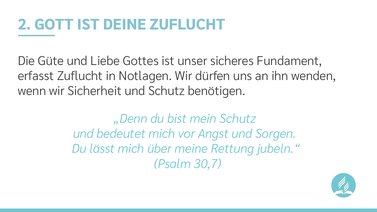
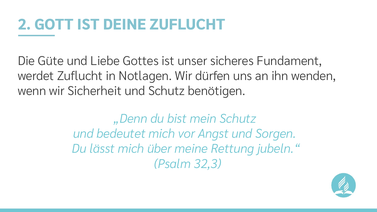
erfasst: erfasst -> werdet (36, 76)
30,7: 30,7 -> 32,3 (208, 164)
